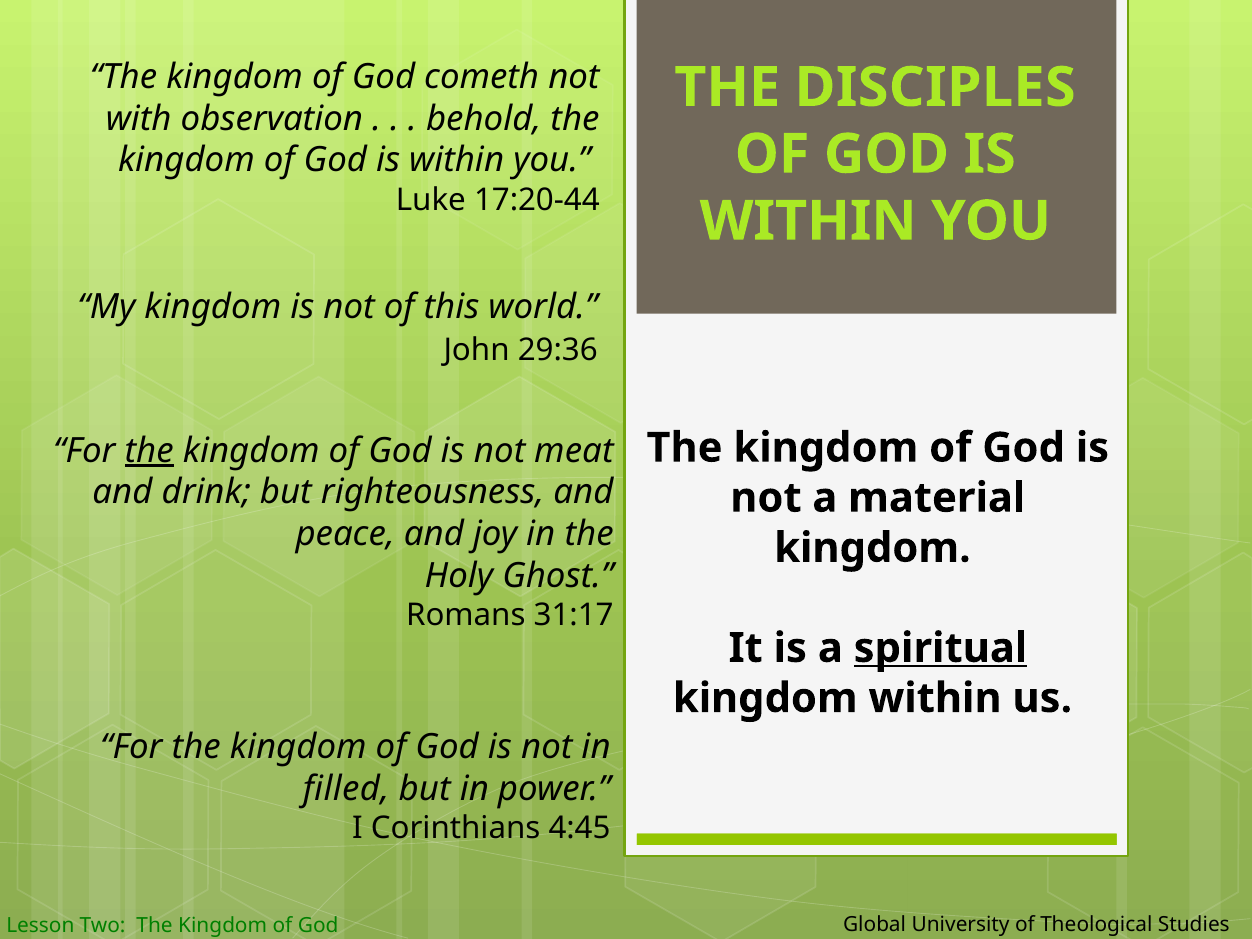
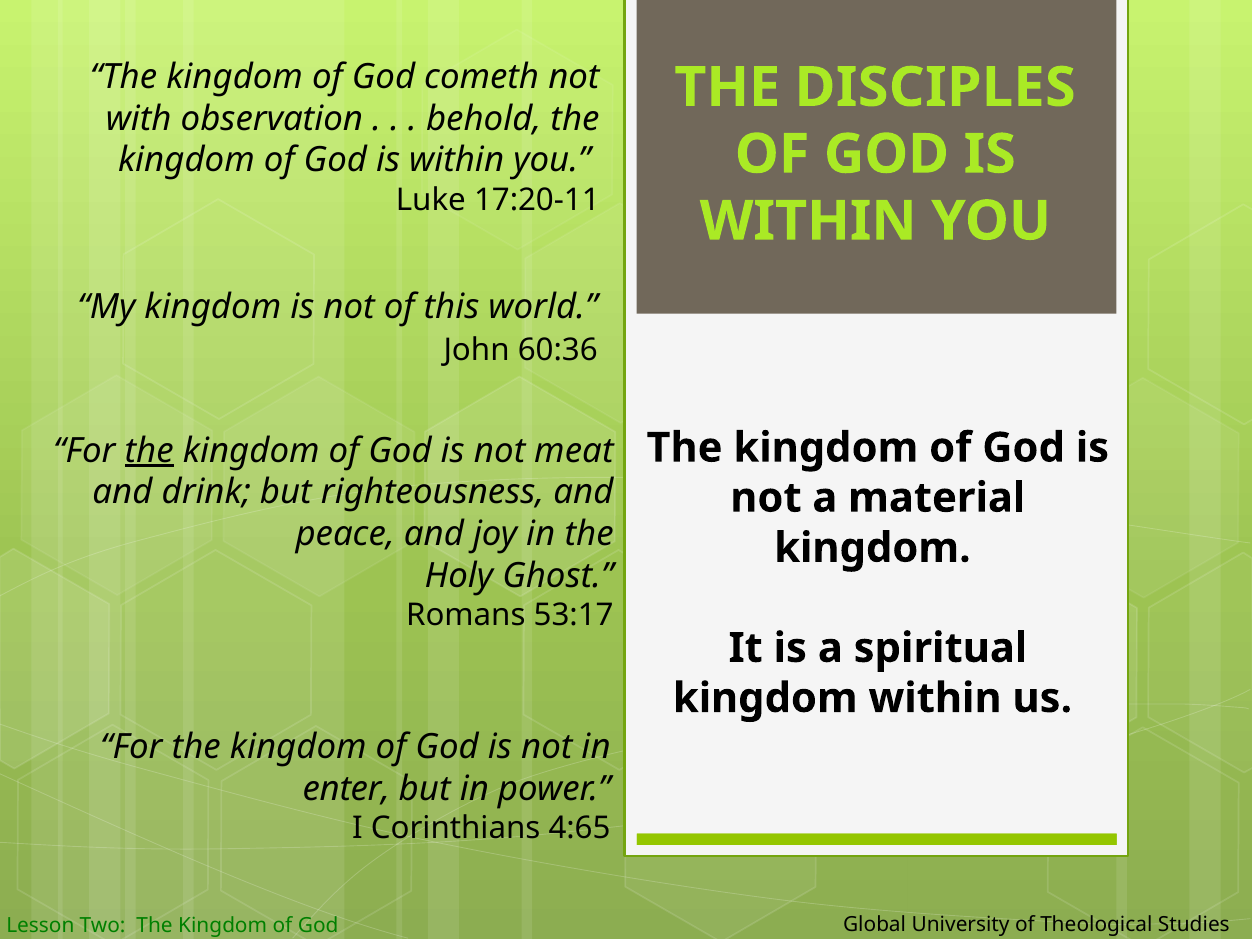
17:20-44: 17:20-44 -> 17:20-11 (537, 200)
29:36: 29:36 -> 60:36 (558, 350)
31:17: 31:17 -> 53:17 (574, 615)
spiritual underline: present -> none (940, 648)
filled: filled -> enter (346, 789)
4:45: 4:45 -> 4:65 (580, 829)
